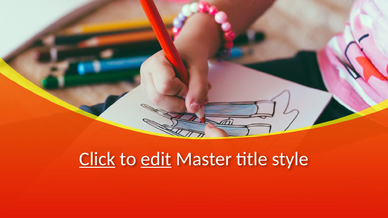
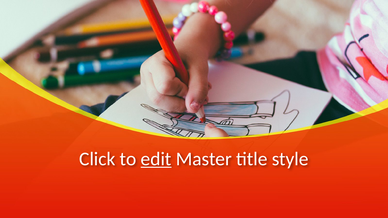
Click underline: present -> none (97, 159)
